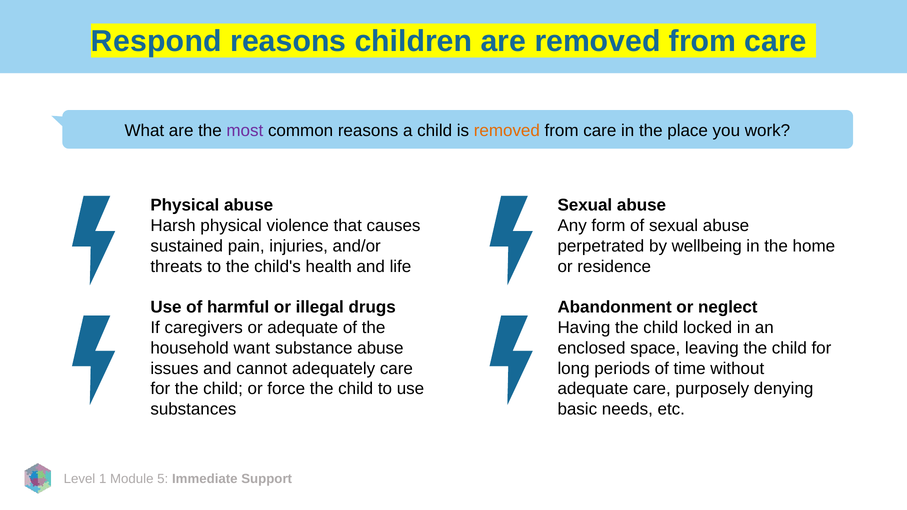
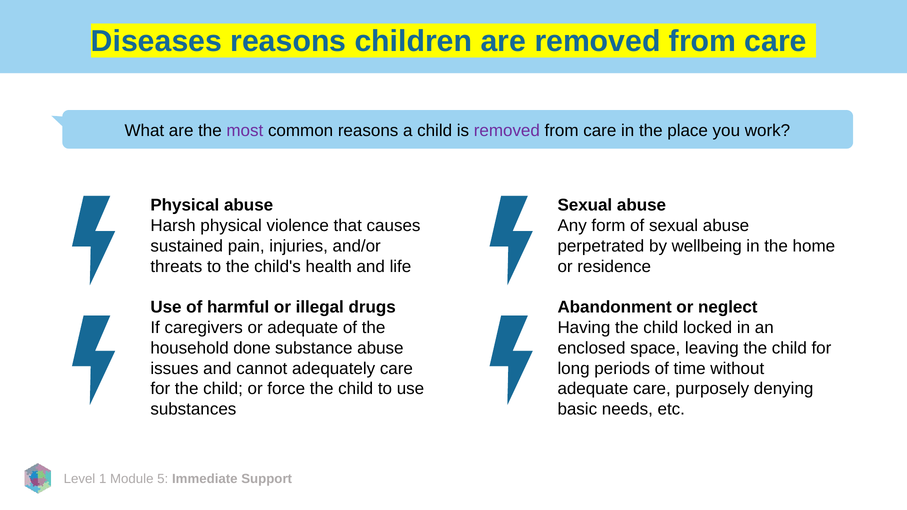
Respond: Respond -> Diseases (156, 41)
removed colour: orange -> purple (507, 131)
want: want -> done (252, 348)
